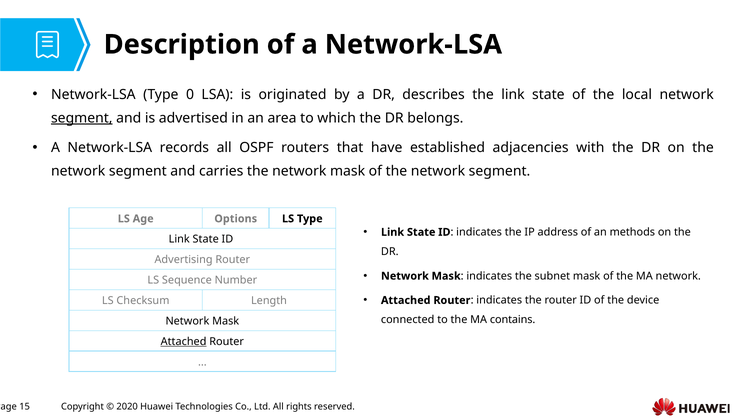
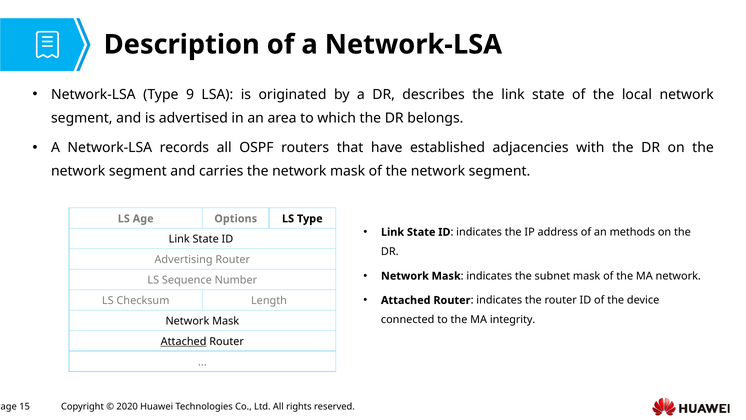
0: 0 -> 9 (190, 95)
segment underline: present -> none (82, 118)
contains: contains -> integrity (513, 320)
